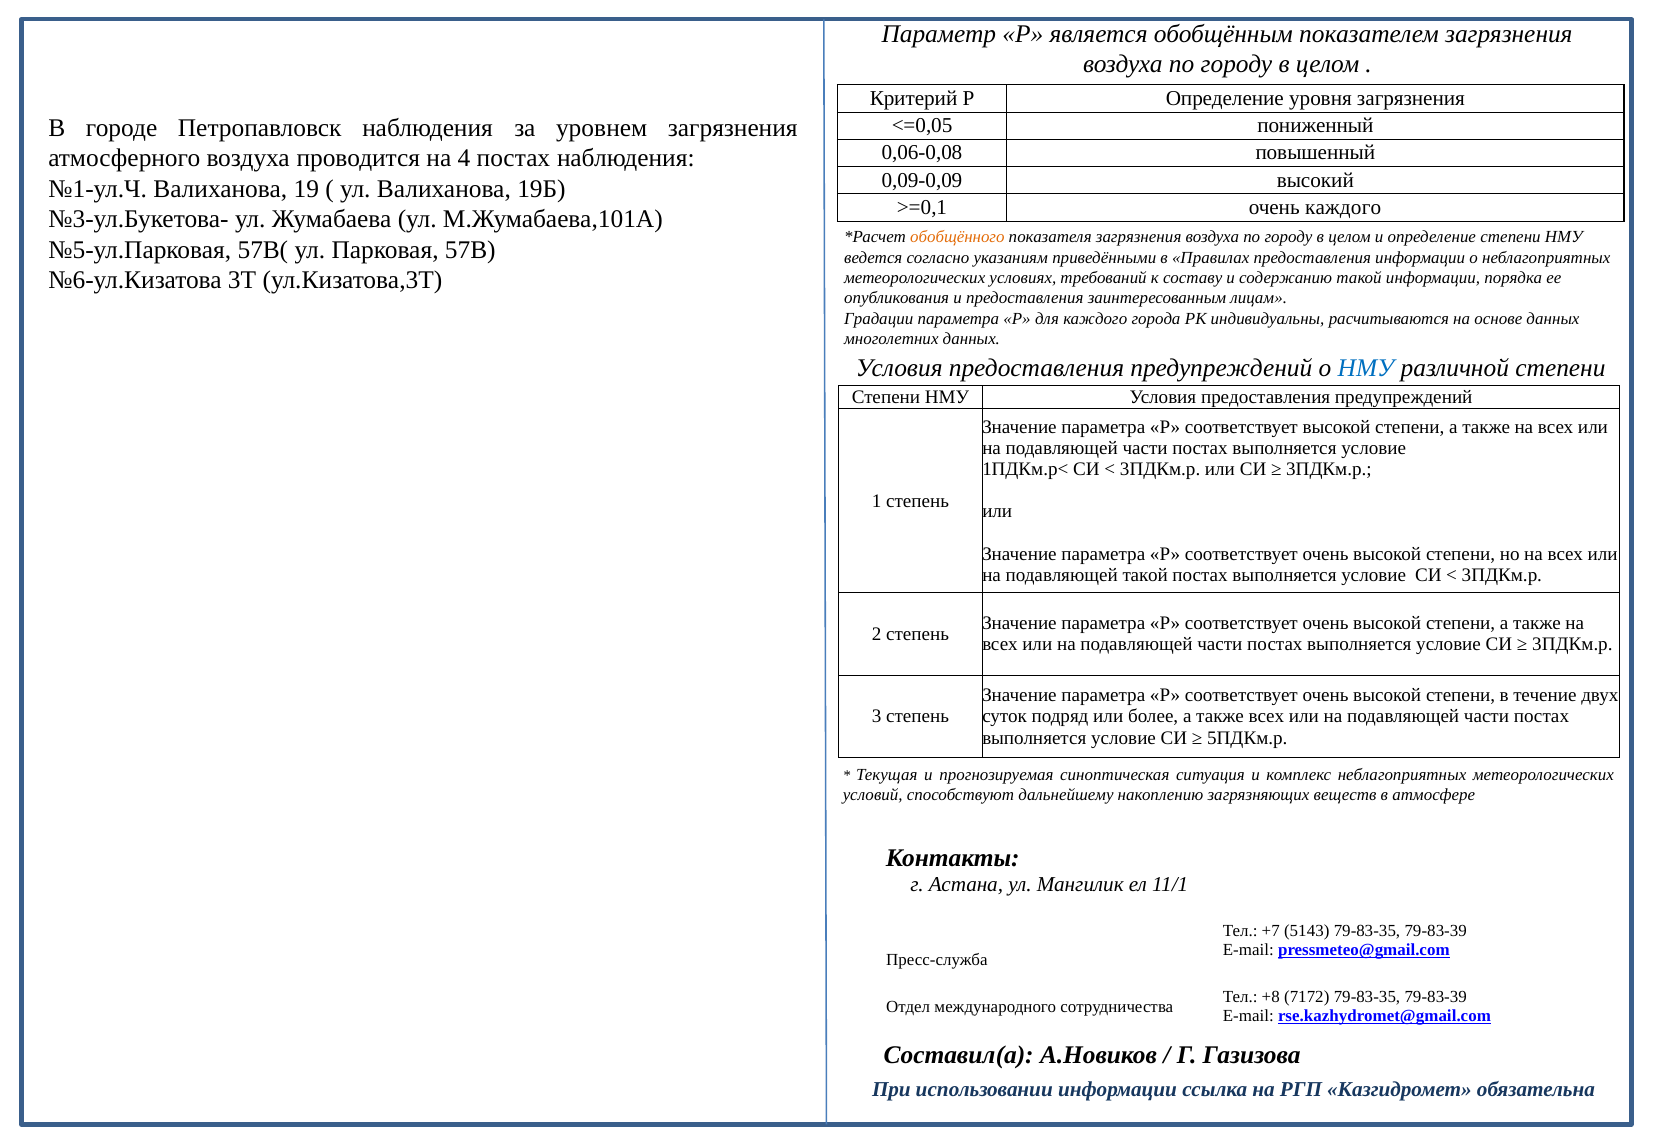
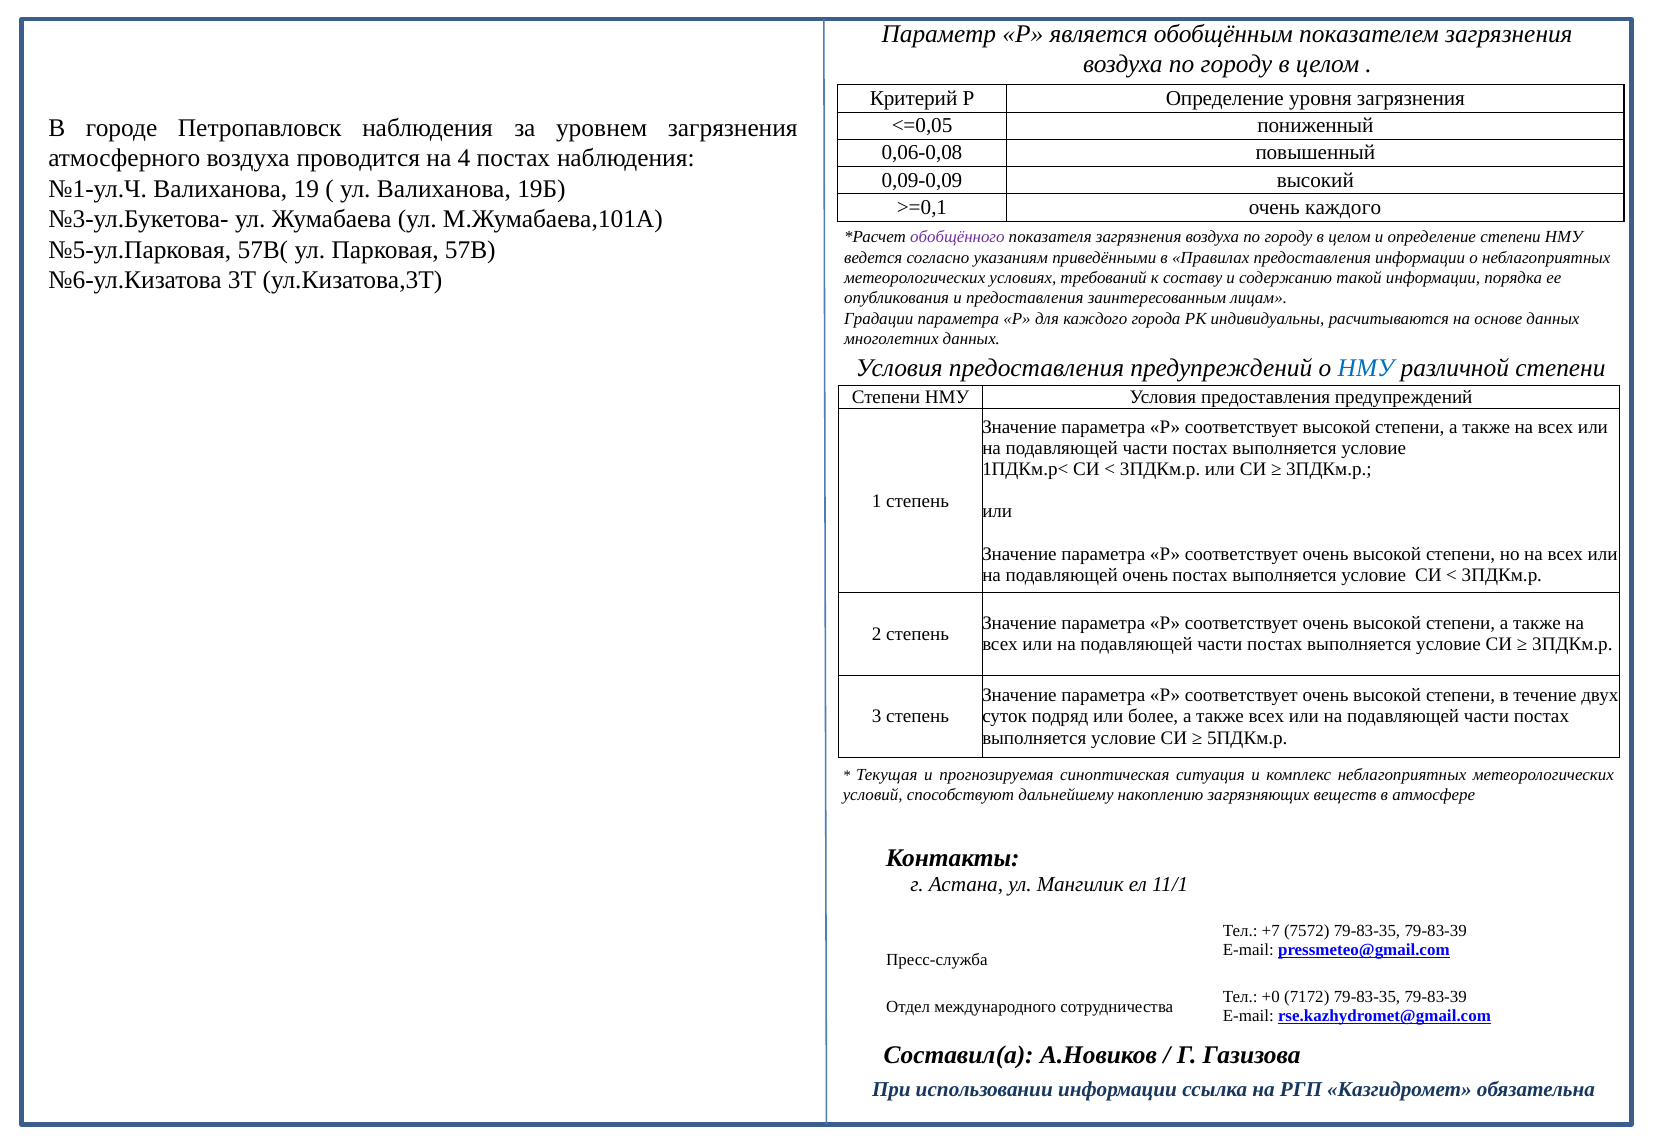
обобщённого colour: orange -> purple (957, 237)
подавляющей такой: такой -> очень (1145, 575)
5143: 5143 -> 7572 (1307, 932)
+8: +8 -> +0 (1271, 998)
